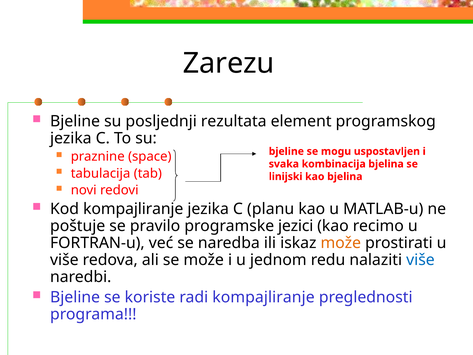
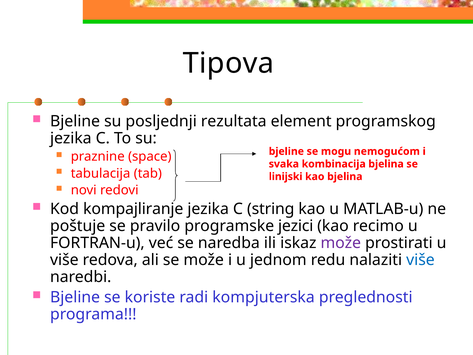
Zarezu: Zarezu -> Tipova (228, 63)
uspostavljen: uspostavljen -> nemogućom (387, 151)
planu: planu -> string (271, 209)
može colour: orange -> purple (341, 243)
radi kompajliranje: kompajliranje -> kompjuterska (263, 297)
